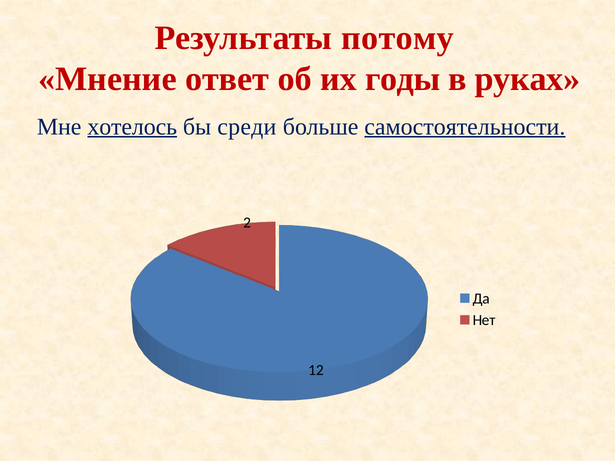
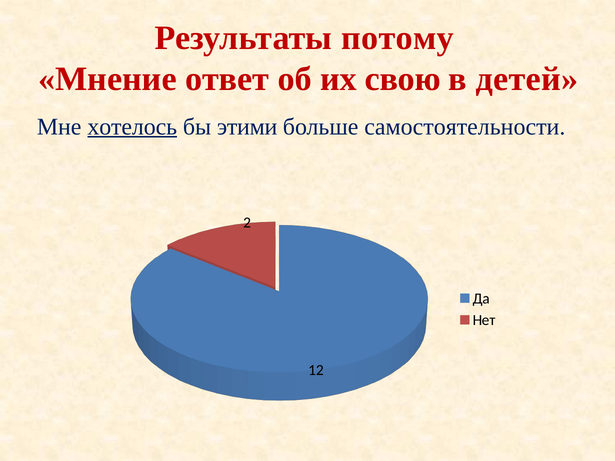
годы: годы -> свою (403, 79)
руках: руках -> детей (527, 79)
среди: среди -> этими (247, 127)
самостоятельности underline: present -> none (465, 127)
